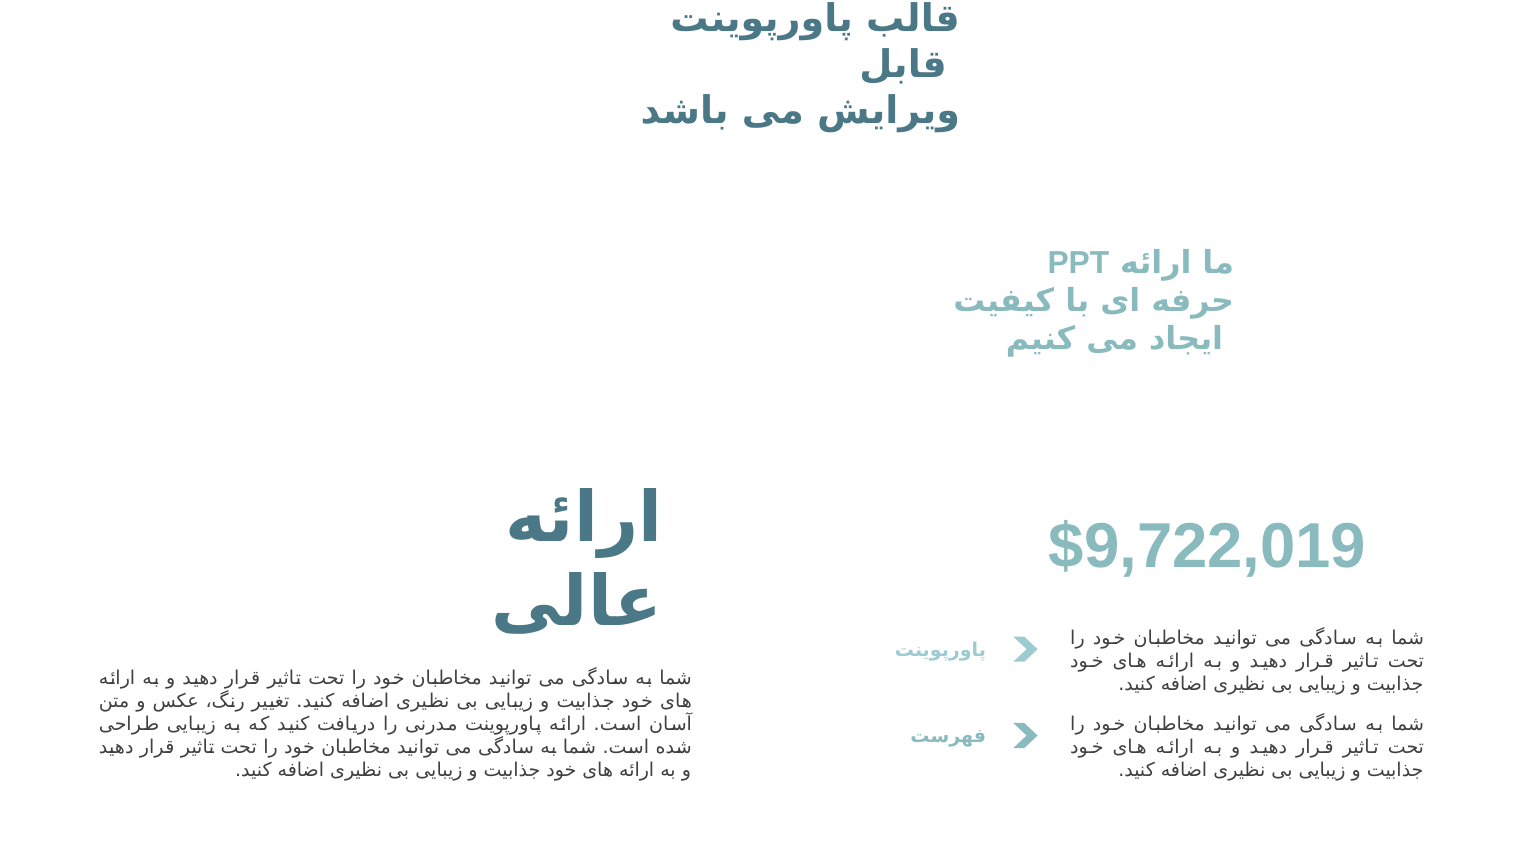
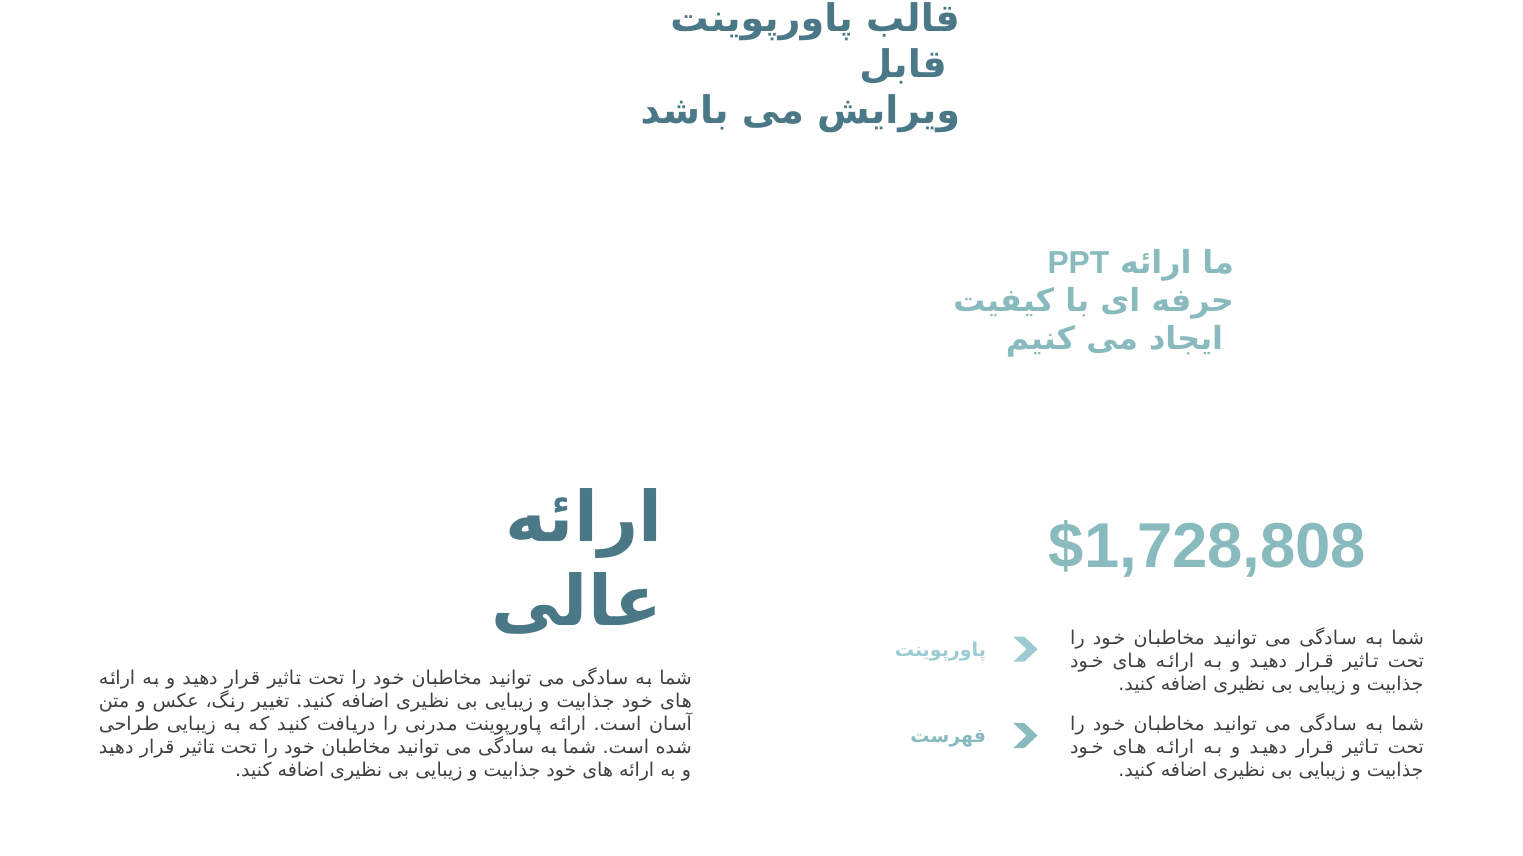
$9,722,019: $9,722,019 -> $1,728,808 (1208, 547)
